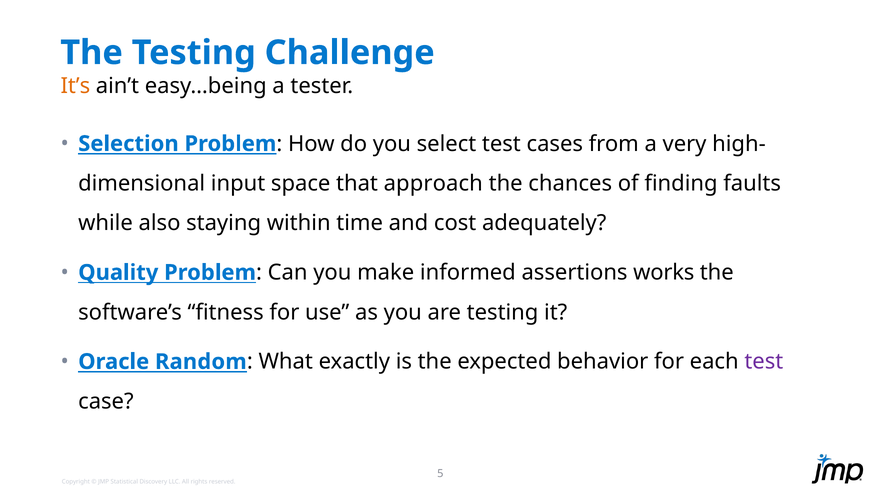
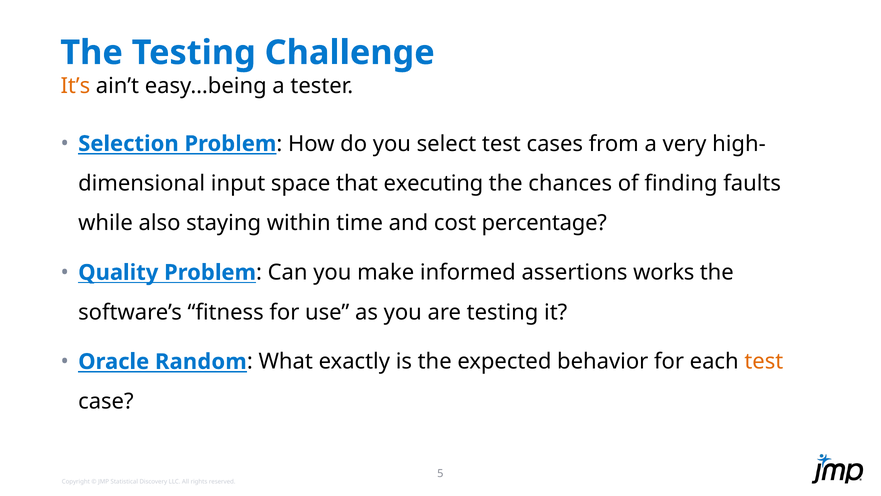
approach: approach -> executing (433, 183)
adequately: adequately -> percentage (544, 223)
test colour: purple -> orange (764, 361)
